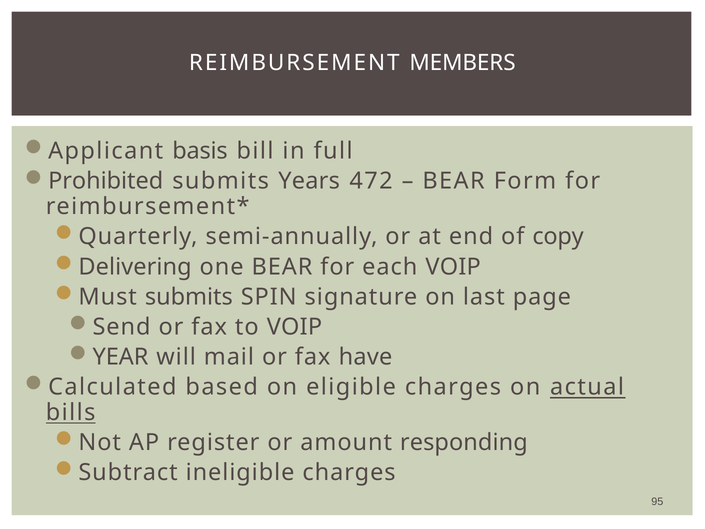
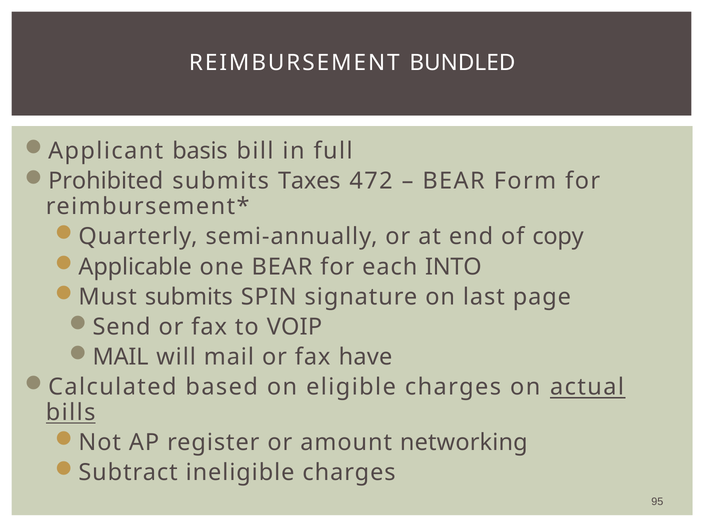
MEMBERS: MEMBERS -> BUNDLED (462, 63)
Years: Years -> Taxes (309, 181)
Delivering: Delivering -> Applicable (135, 267)
each VOIP: VOIP -> INTO (453, 267)
YEAR: YEAR -> MAIL (121, 357)
responding: responding -> networking (464, 442)
